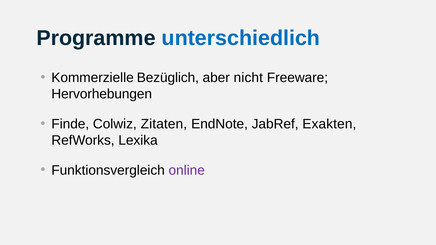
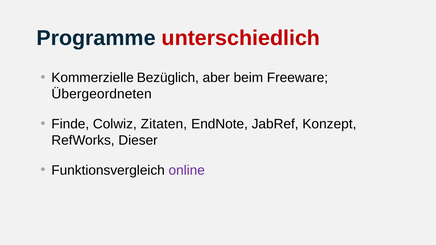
unterschiedlich colour: blue -> red (241, 38)
nicht: nicht -> beim (248, 78)
Hervorhebungen: Hervorhebungen -> Übergeordneten (102, 94)
Exakten: Exakten -> Konzept (329, 124)
Lexika: Lexika -> Dieser (138, 140)
